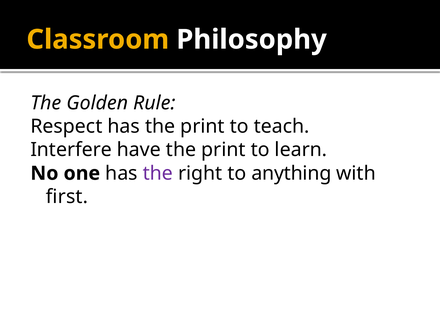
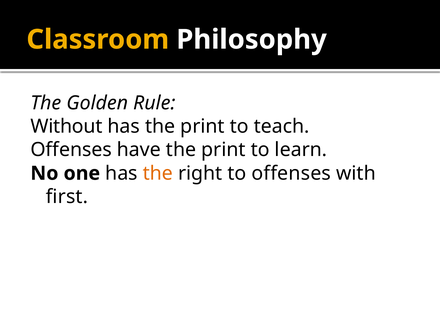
Respect: Respect -> Without (66, 126)
Interfere: Interfere -> Offenses (71, 150)
the colour: purple -> orange (158, 173)
to anything: anything -> offenses (291, 173)
